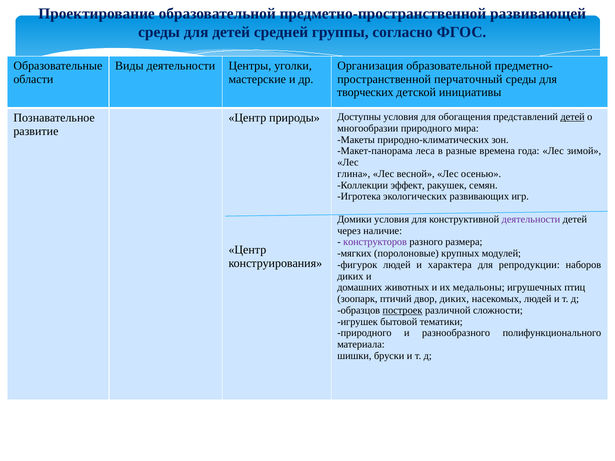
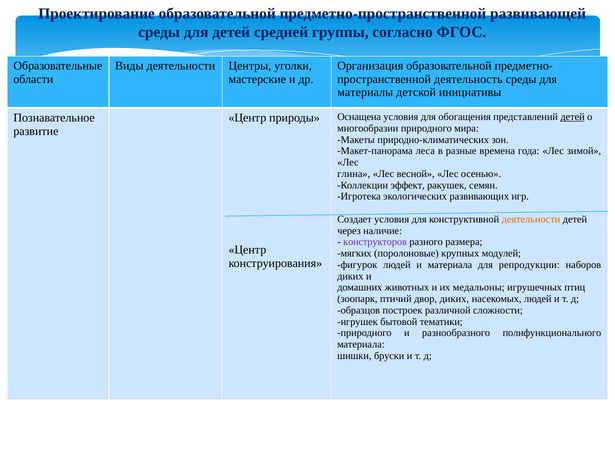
перчаточный: перчаточный -> деятельность (468, 79)
творческих: творческих -> материалы (365, 92)
Доступны: Доступны -> Оснащена (359, 117)
Домики: Домики -> Создает (354, 219)
деятельности colour: purple -> orange (531, 219)
и характера: характера -> материала (450, 265)
построек underline: present -> none (402, 310)
